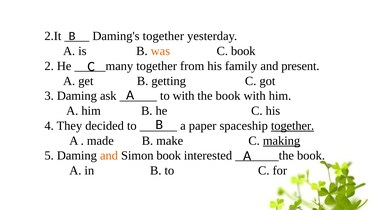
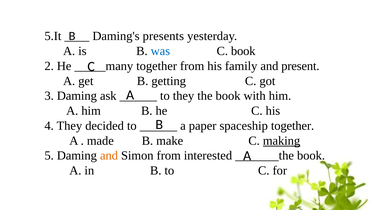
2.It: 2.It -> 5.It (53, 36)
Daming's together: together -> presents (163, 36)
was colour: orange -> blue (160, 51)
to with: with -> they (184, 96)
together underline: present -> none (293, 126)
Simon book: book -> from (169, 155)
